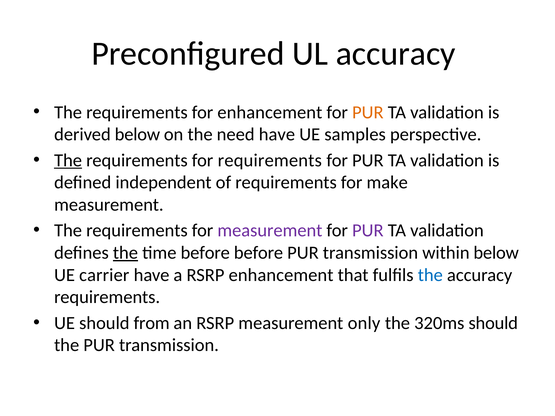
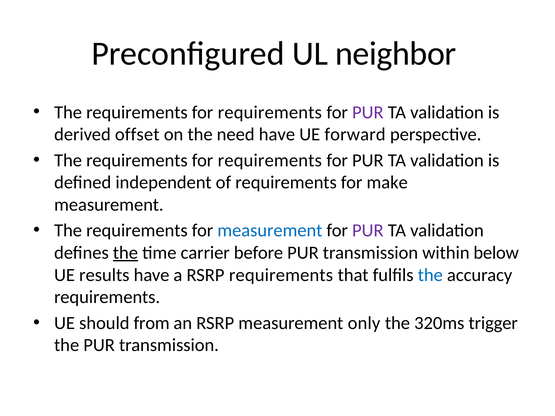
UL accuracy: accuracy -> neighbor (396, 54)
enhancement: enhancement -> requirements (270, 112)
PUR colour: orange -> purple (368, 112)
derived below: below -> offset (137, 134)
samples: samples -> forward (355, 134)
The underline: present -> none (68, 160)
measurement colour: purple -> blue (270, 231)
time before: before -> carrier (205, 253)
carrier: carrier -> results (104, 275)
RSRP enhancement: enhancement -> requirements (281, 275)
320ms should: should -> trigger (493, 323)
